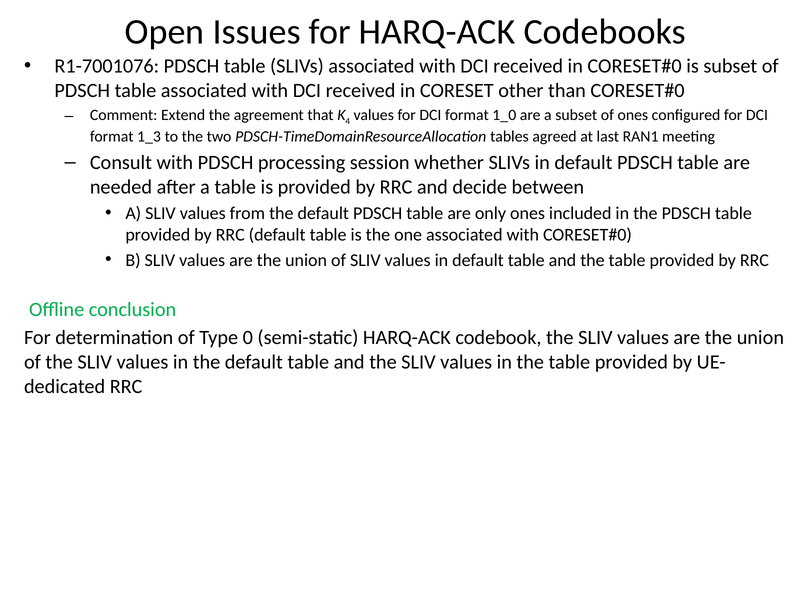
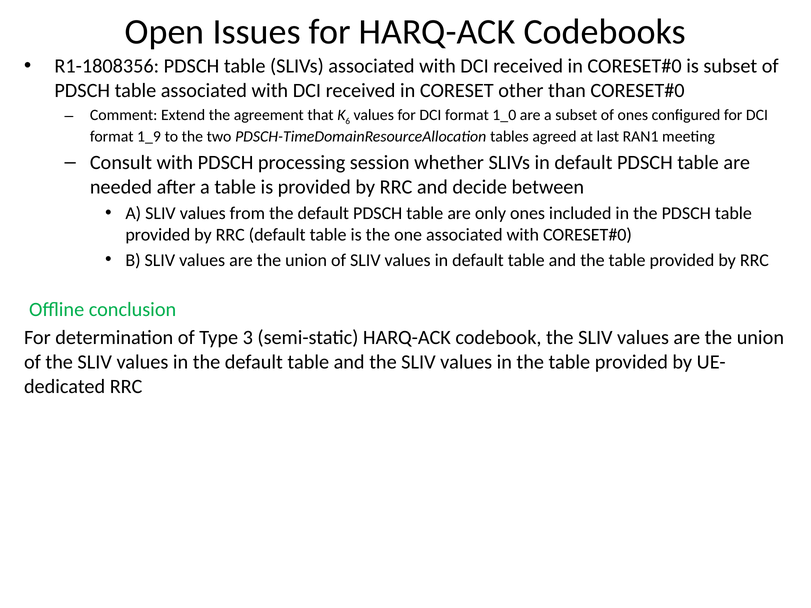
R1-7001076: R1-7001076 -> R1-1808356 (107, 66)
4: 4 -> 6 (348, 121)
1_3: 1_3 -> 1_9 (149, 137)
0: 0 -> 3 (248, 338)
